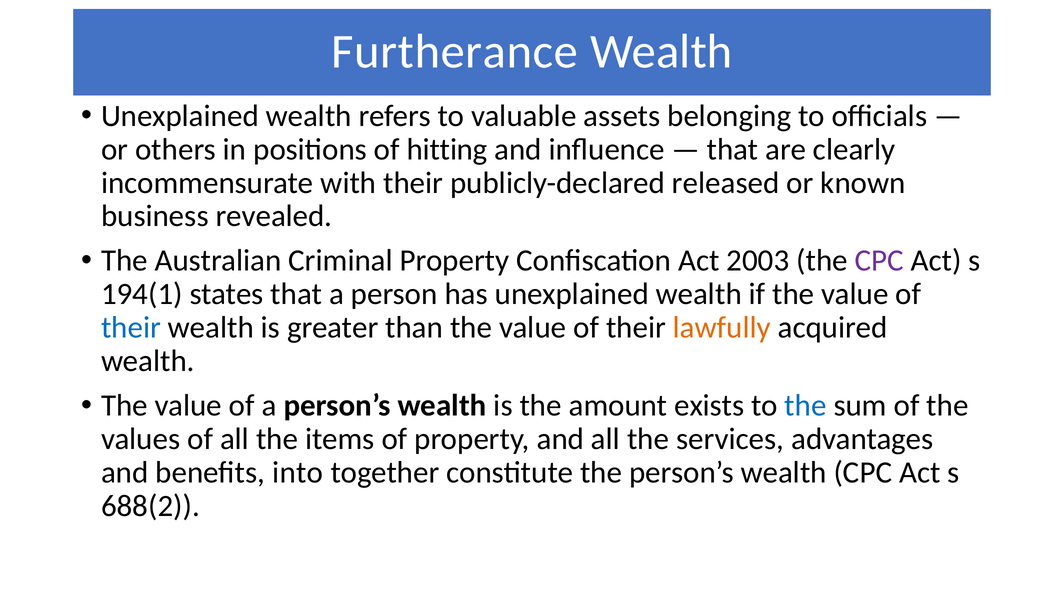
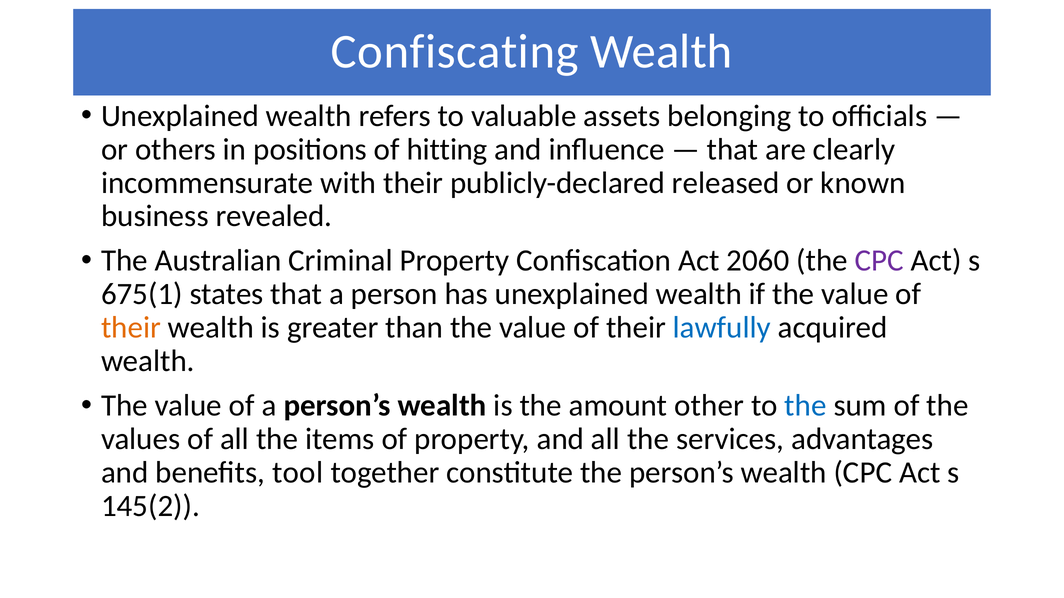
Furtherance: Furtherance -> Confiscating (455, 52)
2003: 2003 -> 2060 (758, 261)
194(1: 194(1 -> 675(1 (142, 294)
their colour: blue -> orange (131, 328)
lawfully colour: orange -> blue (722, 328)
exists: exists -> other (709, 406)
into: into -> tool (298, 473)
688(2: 688(2 -> 145(2 (150, 506)
